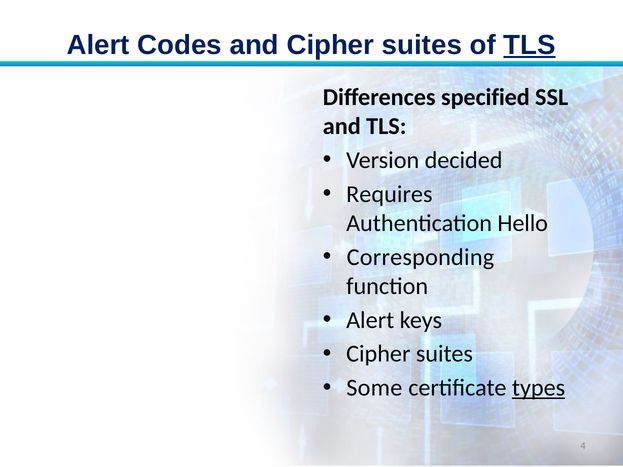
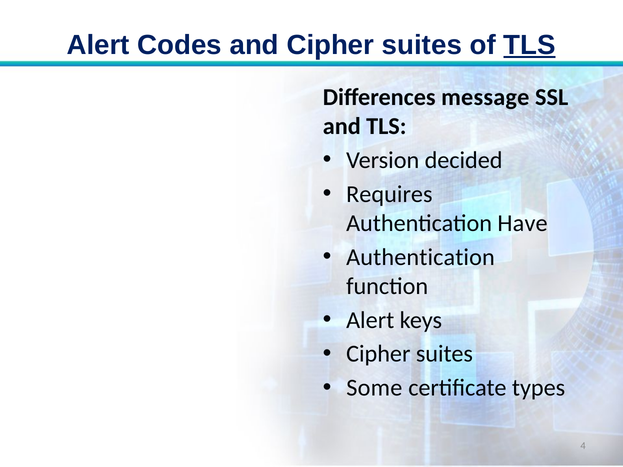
specified: specified -> message (485, 97)
Hello: Hello -> Have (523, 223)
Corresponding: Corresponding -> Authentication (421, 257)
types underline: present -> none (539, 388)
